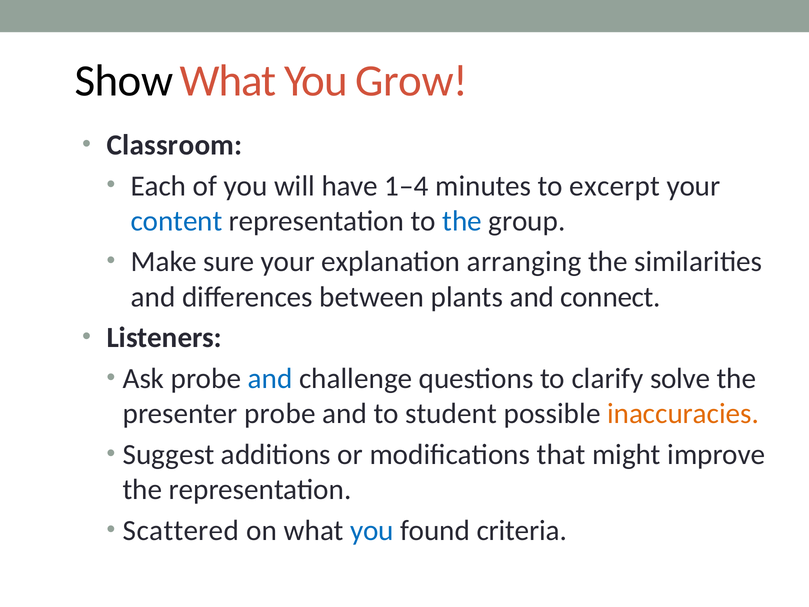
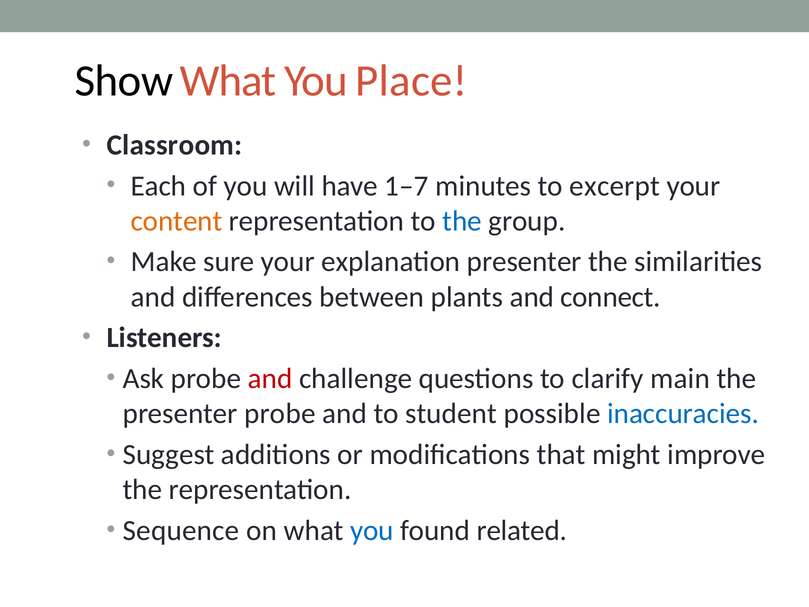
Grow: Grow -> Place (411, 81)
1–4: 1–4 -> 1–7 (406, 186)
content colour: blue -> orange (177, 221)
explanation arranging: arranging -> presenter (524, 262)
and colour: blue -> red (270, 378)
solve: solve -> main (680, 378)
inaccuracies colour: orange -> blue (683, 414)
Scattered: Scattered -> Sequence (181, 530)
criteria: criteria -> related (522, 530)
